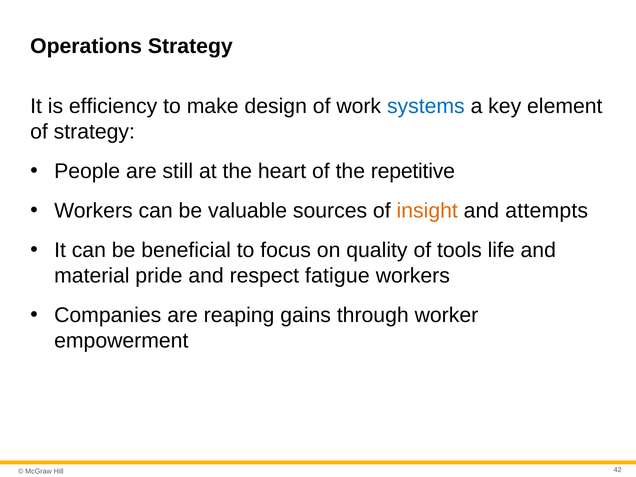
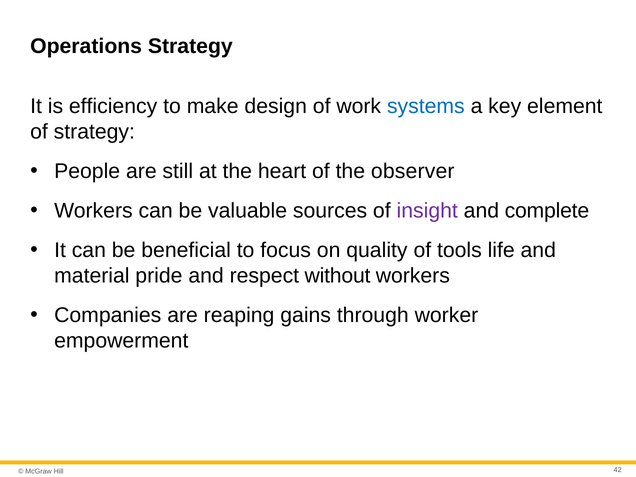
repetitive: repetitive -> observer (413, 171)
insight colour: orange -> purple (427, 211)
attempts: attempts -> complete (547, 211)
fatigue: fatigue -> without (338, 276)
